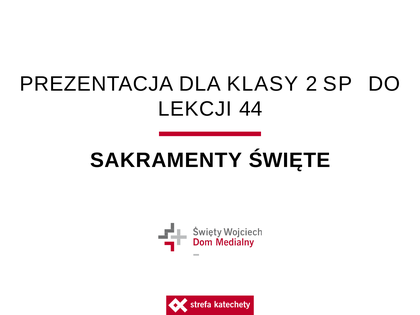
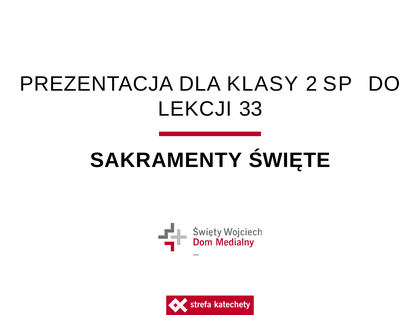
44: 44 -> 33 (251, 109)
